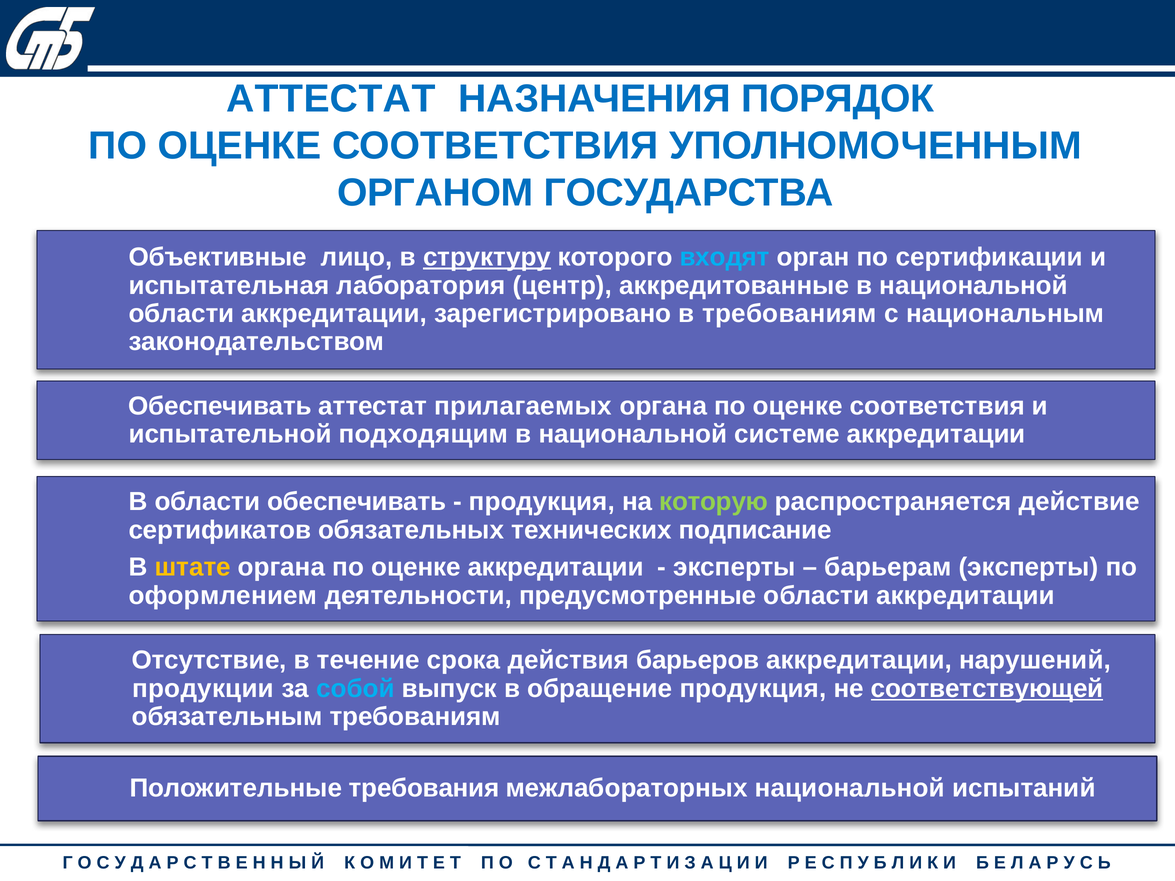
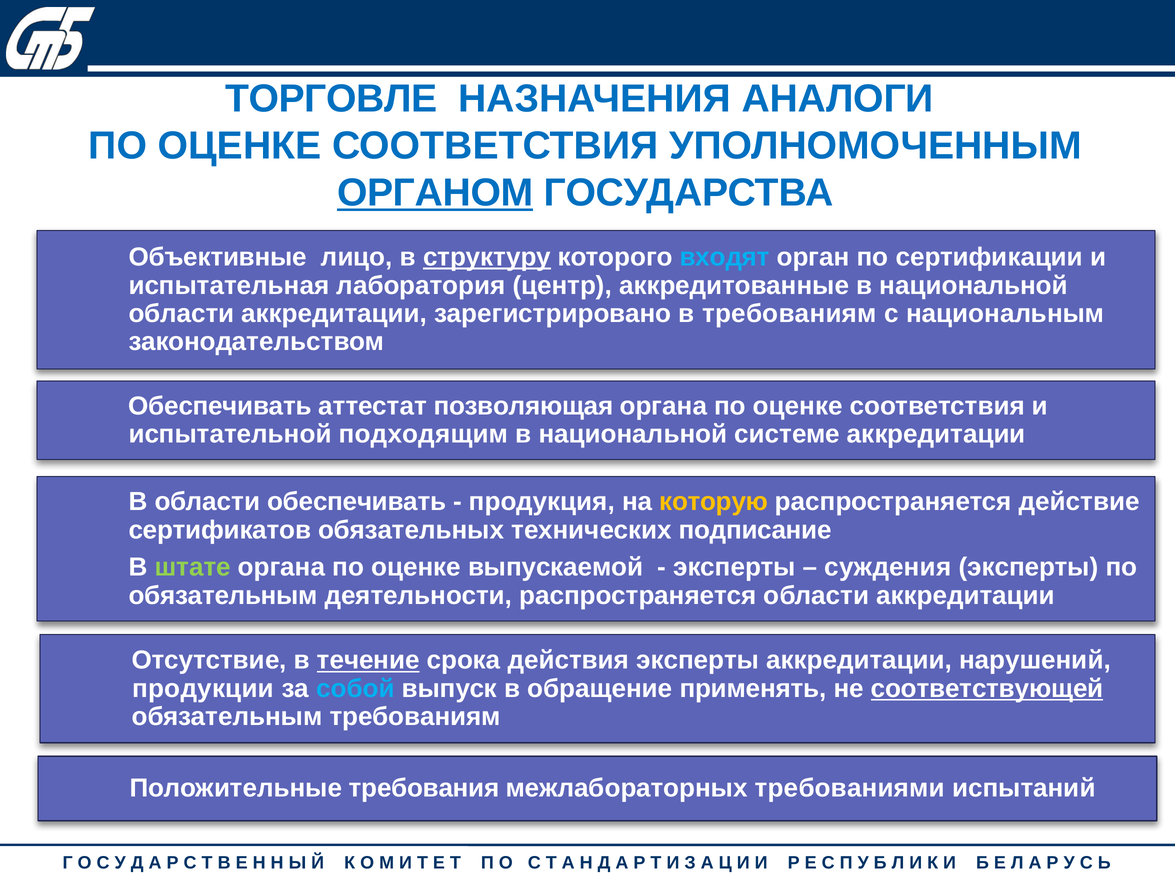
АТТЕСТАТ: АТТЕСТАТ -> ТОРГОВЛЕ (331, 99)
ПОРЯДОК: ПОРЯДОК -> АНАЛОГИ (838, 99)
ОРГАНОМ underline: none -> present (435, 193)
прилагаемых: прилагаемых -> позволяющая (523, 406)
которую colour: light green -> yellow (714, 502)
штате colour: yellow -> light green (193, 567)
оценке аккредитации: аккредитации -> выпускаемой (556, 567)
барьерам: барьерам -> суждения (888, 567)
оформлением: оформлением -> обязательным (223, 596)
деятельности предусмотренные: предусмотренные -> распространяется (638, 596)
течение underline: none -> present (368, 661)
действия барьеров: барьеров -> эксперты (698, 661)
обращение продукция: продукция -> применять (753, 689)
межлабораторных национальной: национальной -> требованиями (850, 789)
